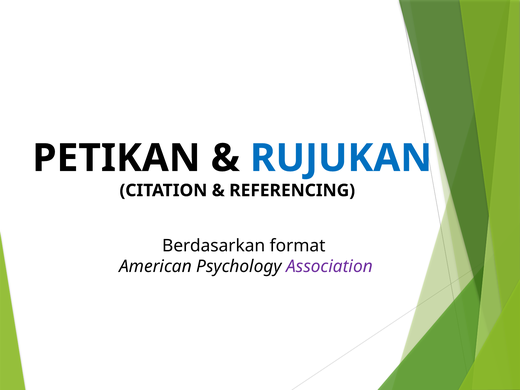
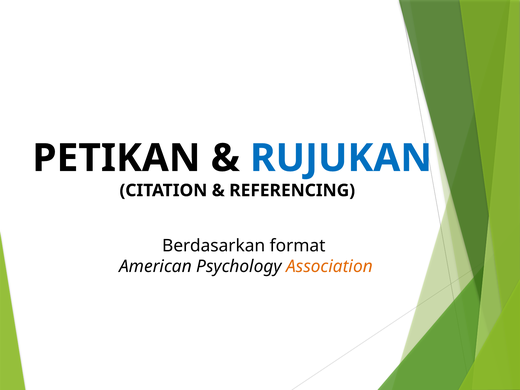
Association colour: purple -> orange (329, 267)
